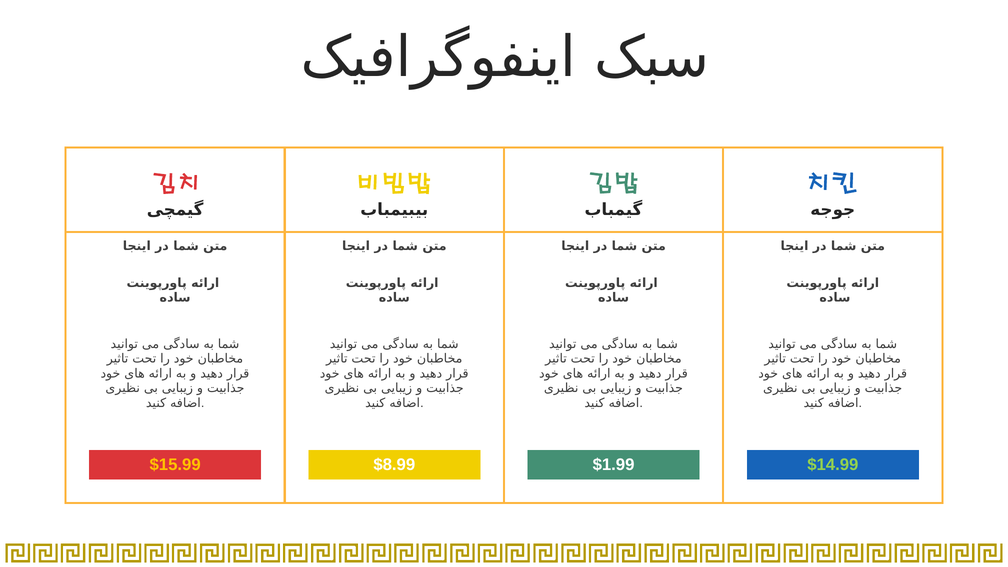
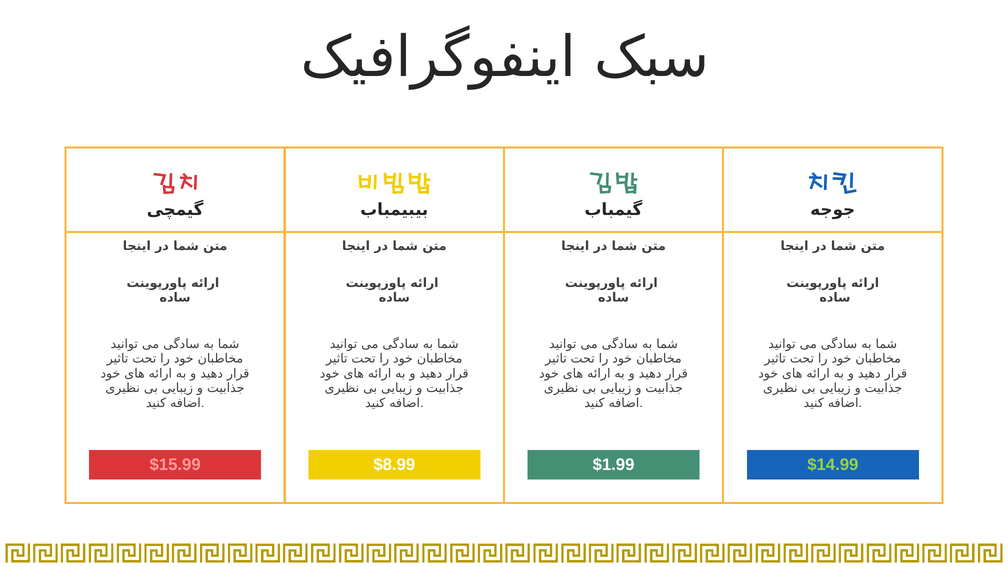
$15.99 colour: yellow -> pink (175, 465)
